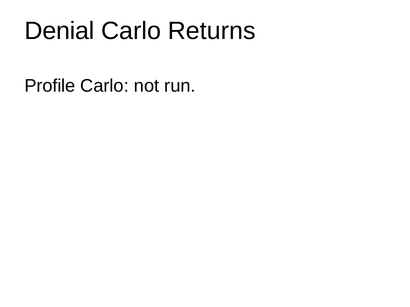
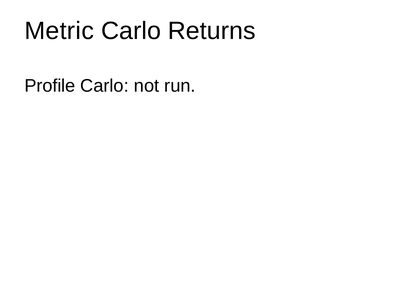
Denial: Denial -> Metric (59, 31)
